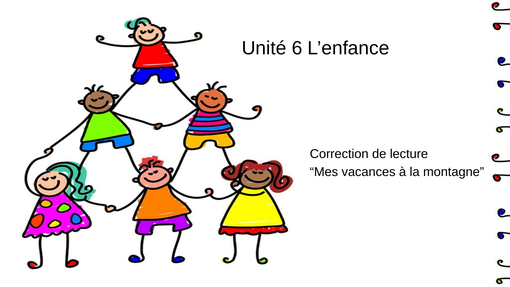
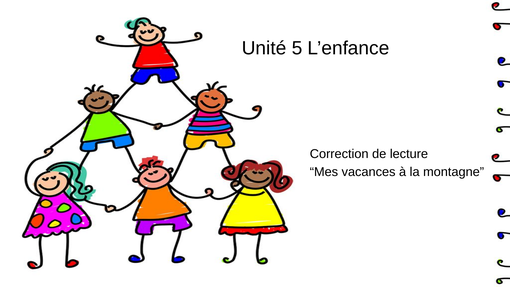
6: 6 -> 5 (297, 48)
